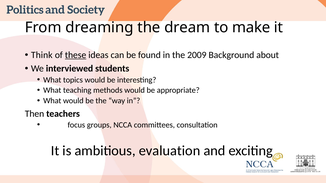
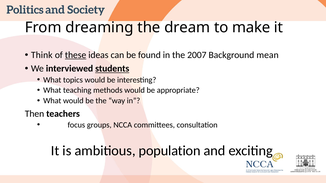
2009: 2009 -> 2007 (197, 55)
about: about -> mean (268, 55)
students underline: none -> present (112, 69)
evaluation: evaluation -> population (170, 151)
